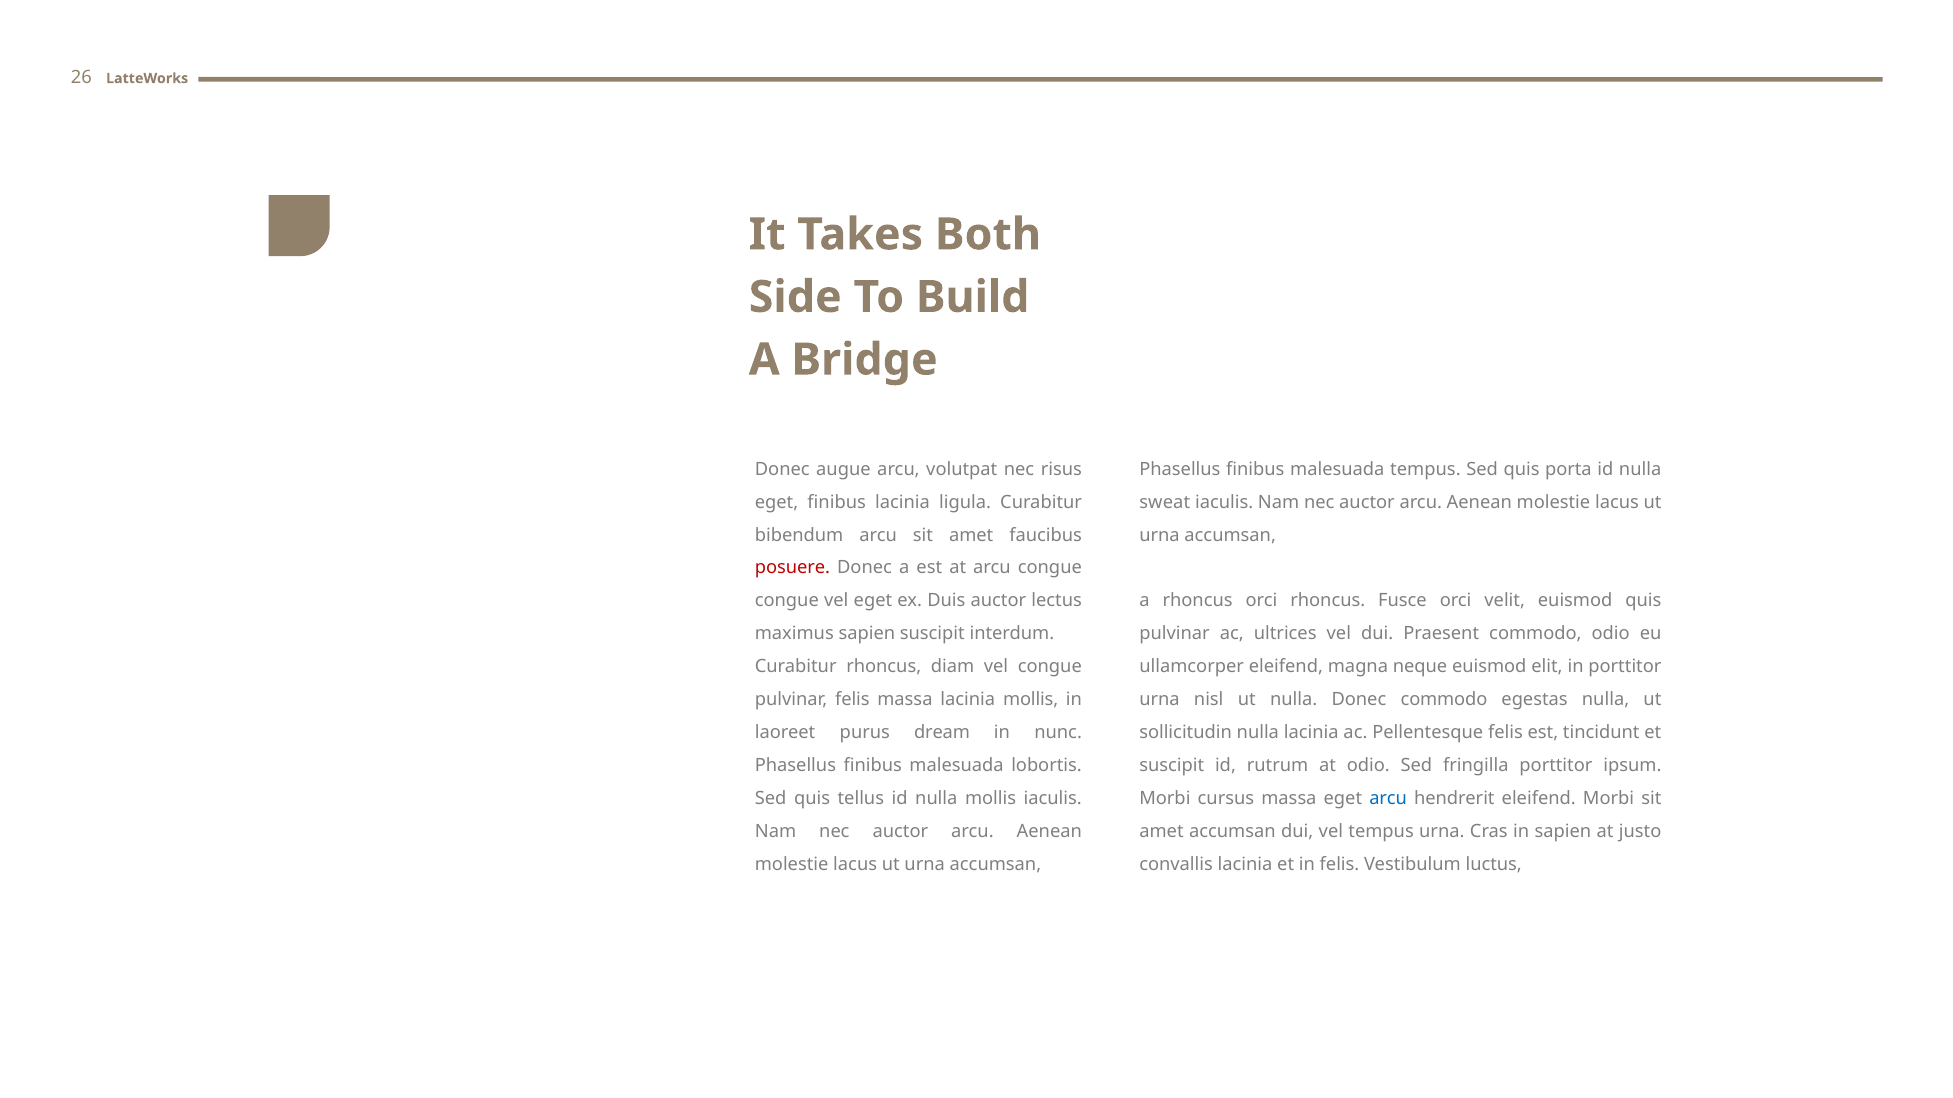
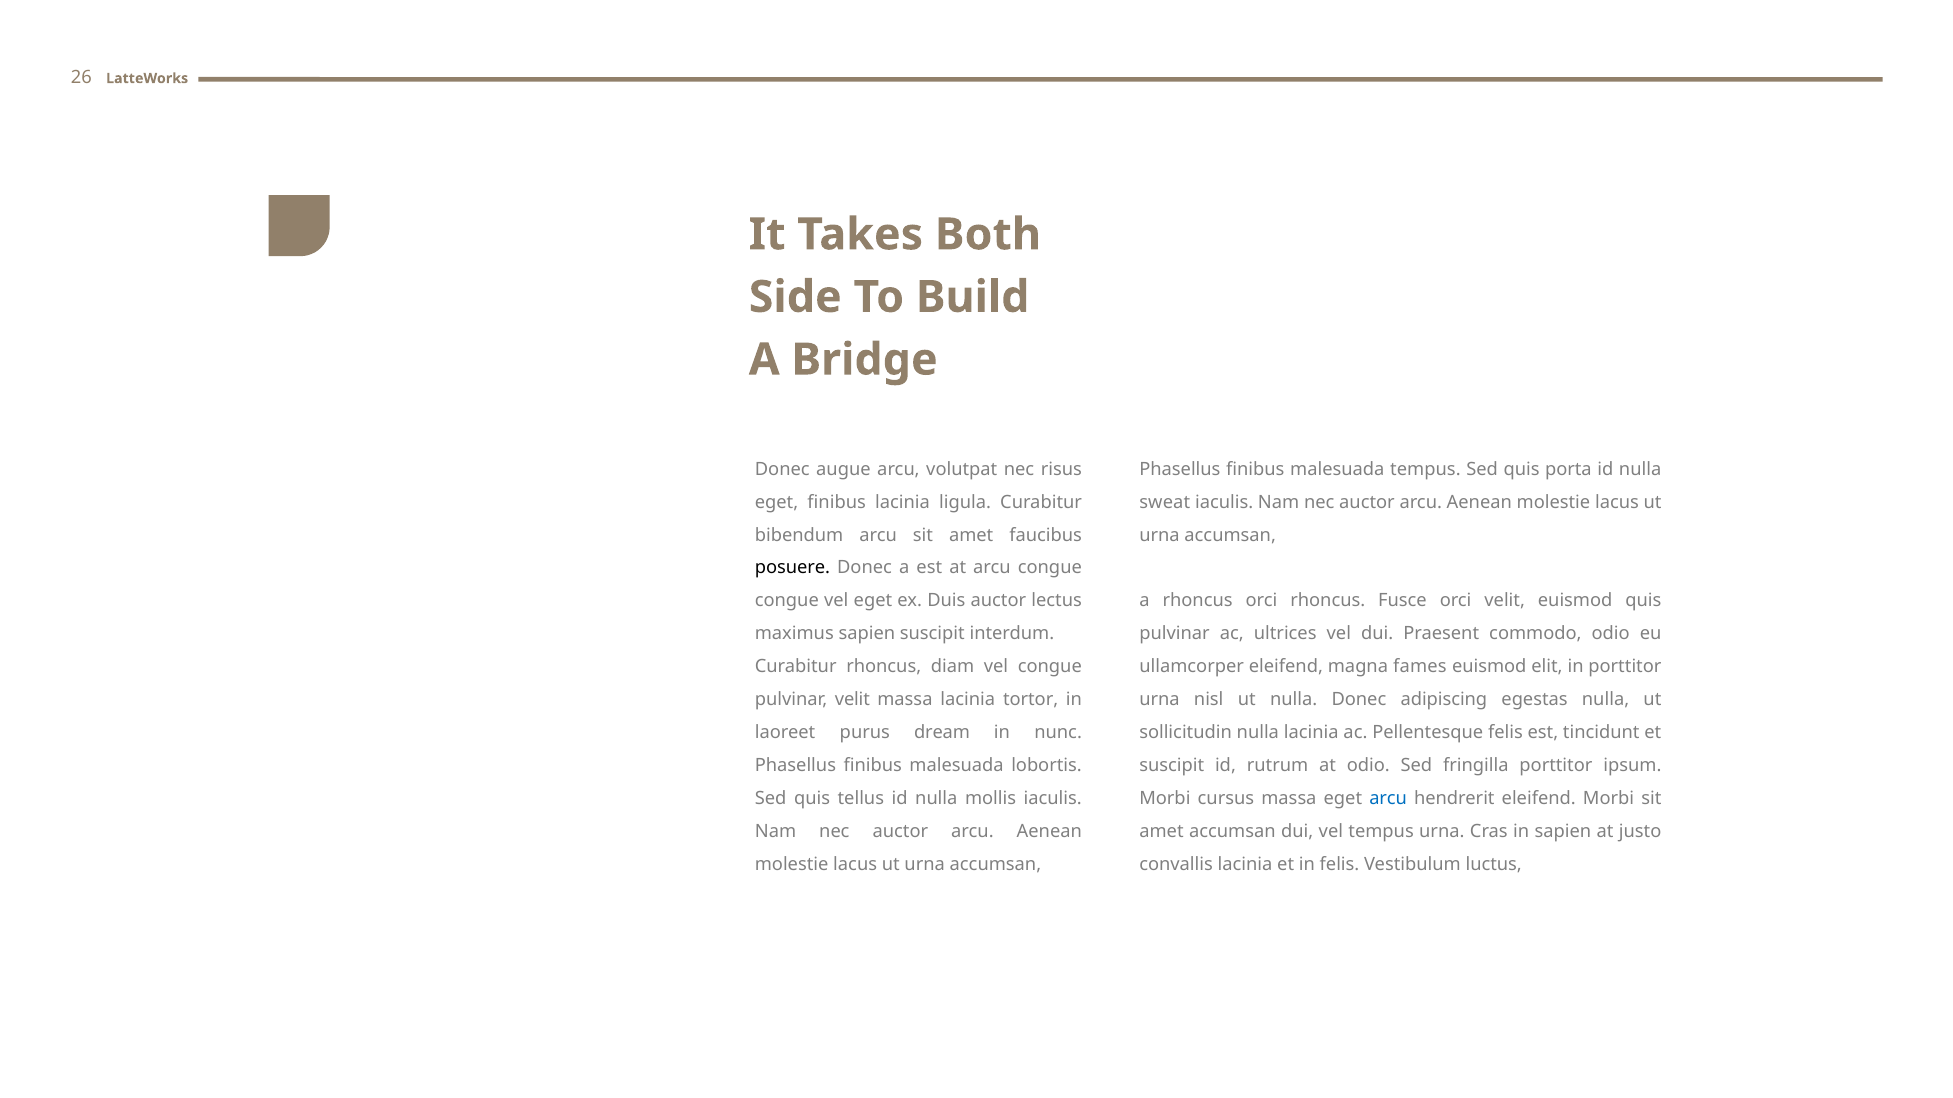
posuere colour: red -> black (792, 568)
neque: neque -> fames (1420, 667)
pulvinar felis: felis -> velit (852, 700)
lacinia mollis: mollis -> tortor (1031, 700)
Donec commodo: commodo -> adipiscing (1444, 700)
